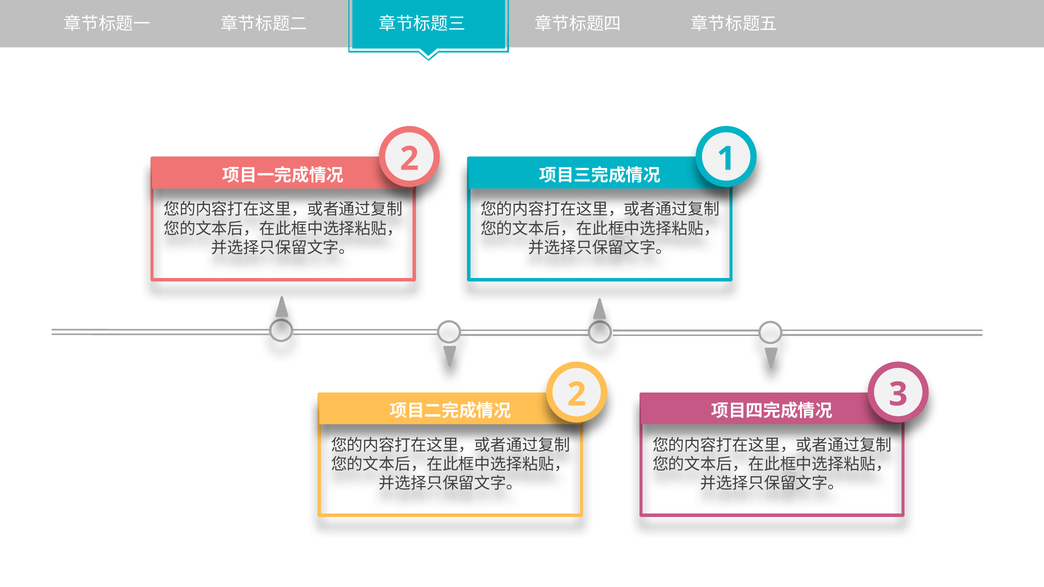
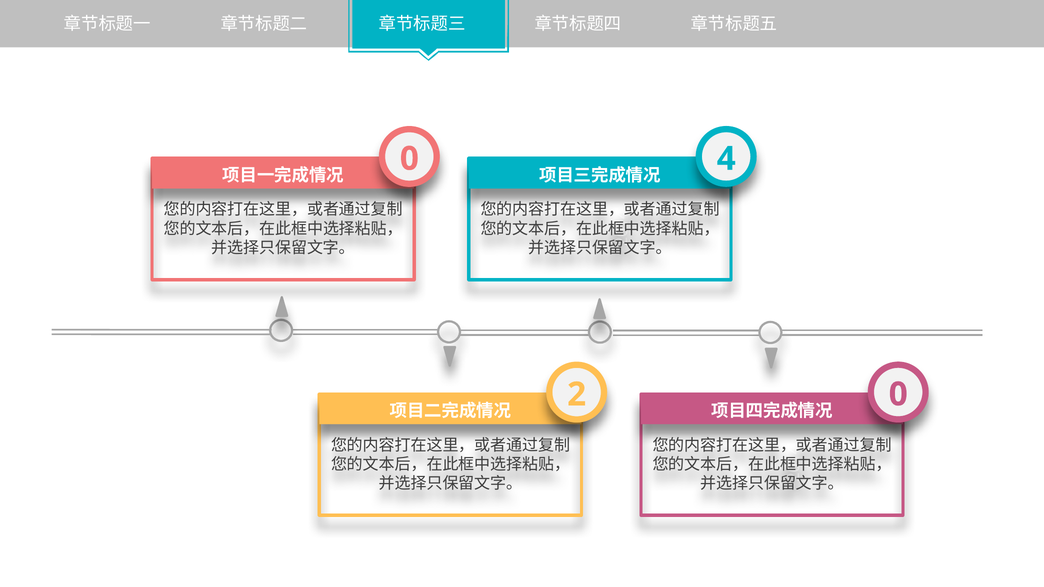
2: 2 -> 0 (409, 159)
1: 1 -> 4 (726, 159)
3: 3 -> 0 (898, 395)
